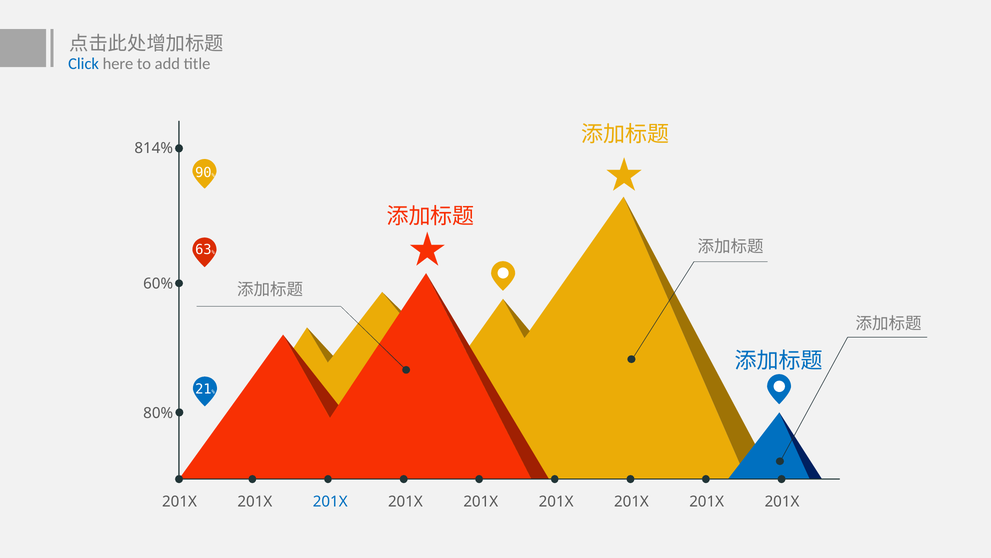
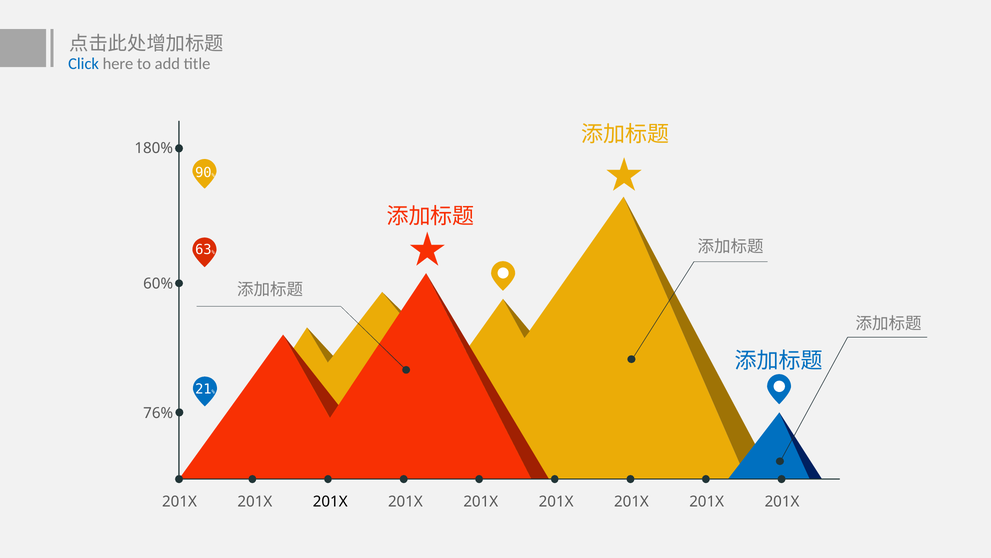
814%: 814% -> 180% (154, 148)
80%: 80% -> 76% (158, 413)
201X colour: blue -> black (330, 501)
